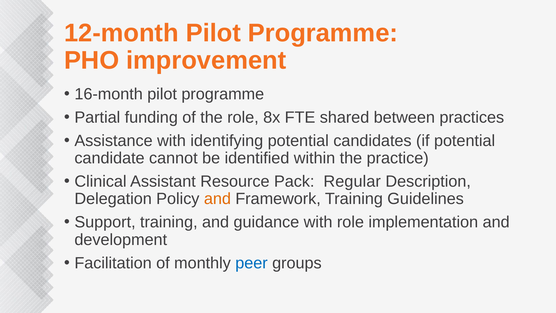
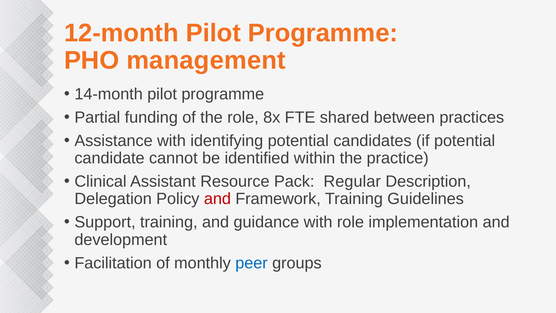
improvement: improvement -> management (206, 60)
16-month: 16-month -> 14-month (109, 94)
and colour: orange -> red (217, 199)
